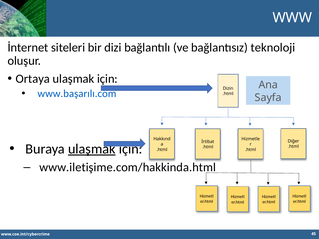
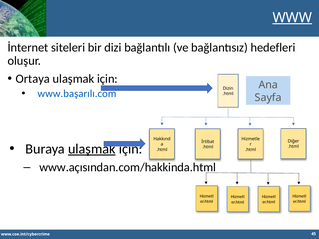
WWW underline: none -> present (292, 18)
teknoloji: teknoloji -> hedefleri (273, 48)
www.iletişime.com/hakkinda.html: www.iletişime.com/hakkinda.html -> www.açısından.com/hakkinda.html (128, 167)
